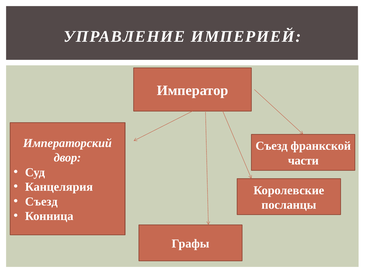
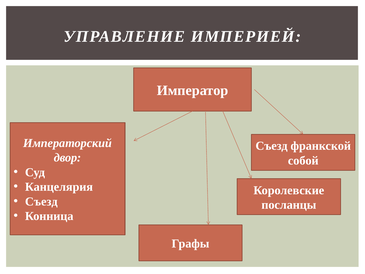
части: части -> собой (303, 160)
